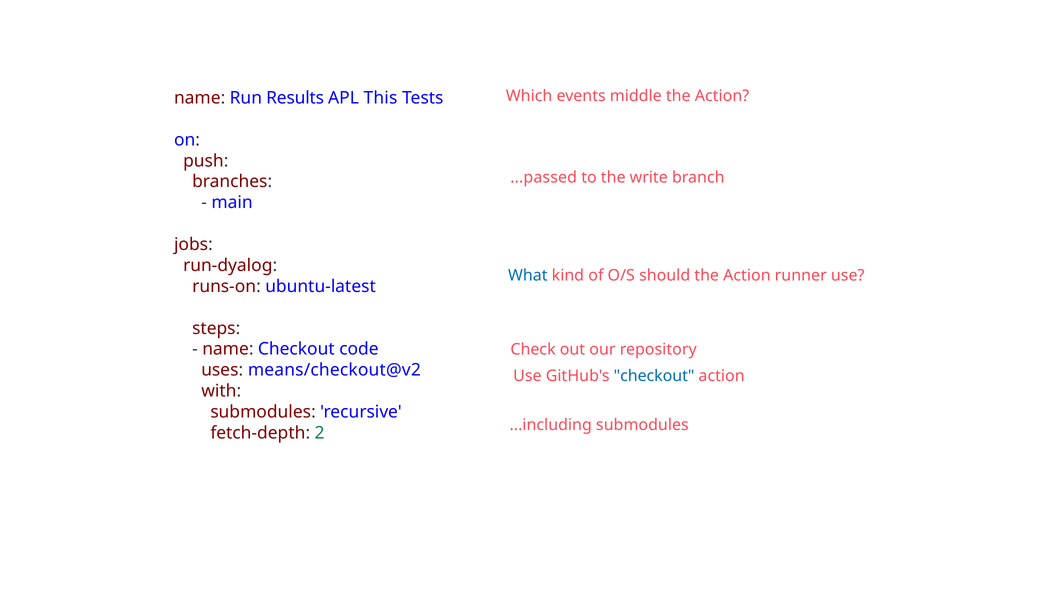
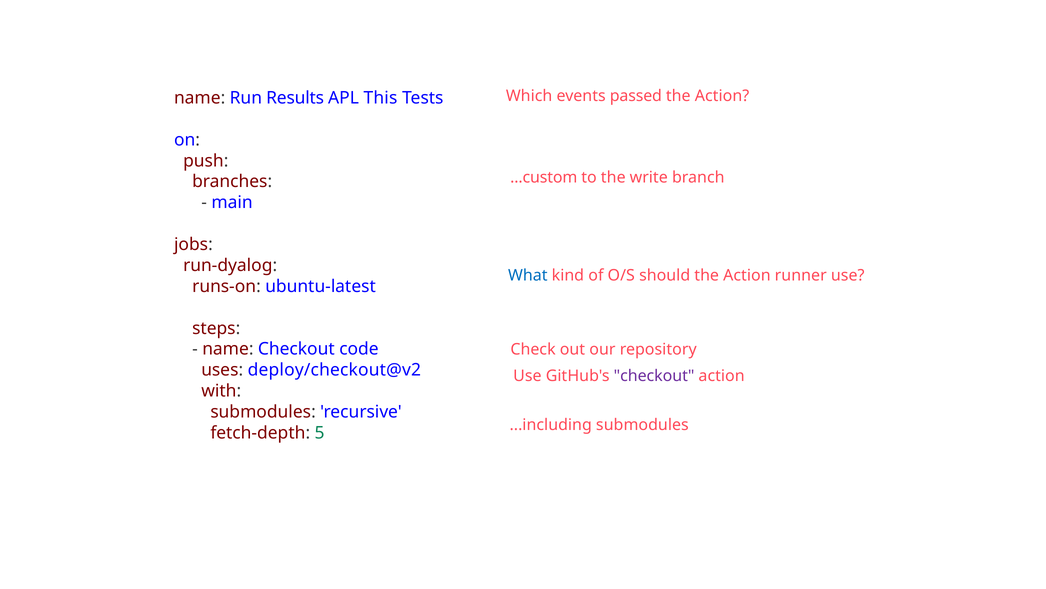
middle: middle -> passed (636, 96)
...passed: ...passed -> ...custom (544, 177)
means/checkout@v2: means/checkout@v2 -> deploy/checkout@v2 (334, 370)
checkout colour: blue -> purple (654, 376)
2: 2 -> 5 (320, 433)
